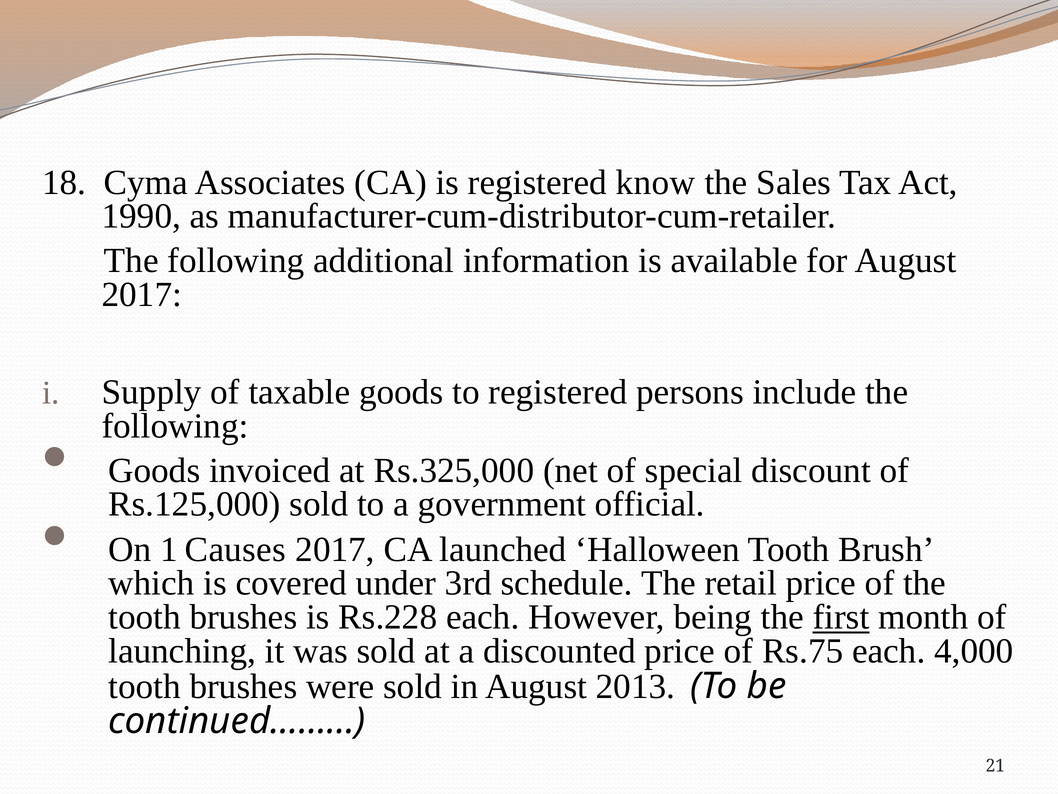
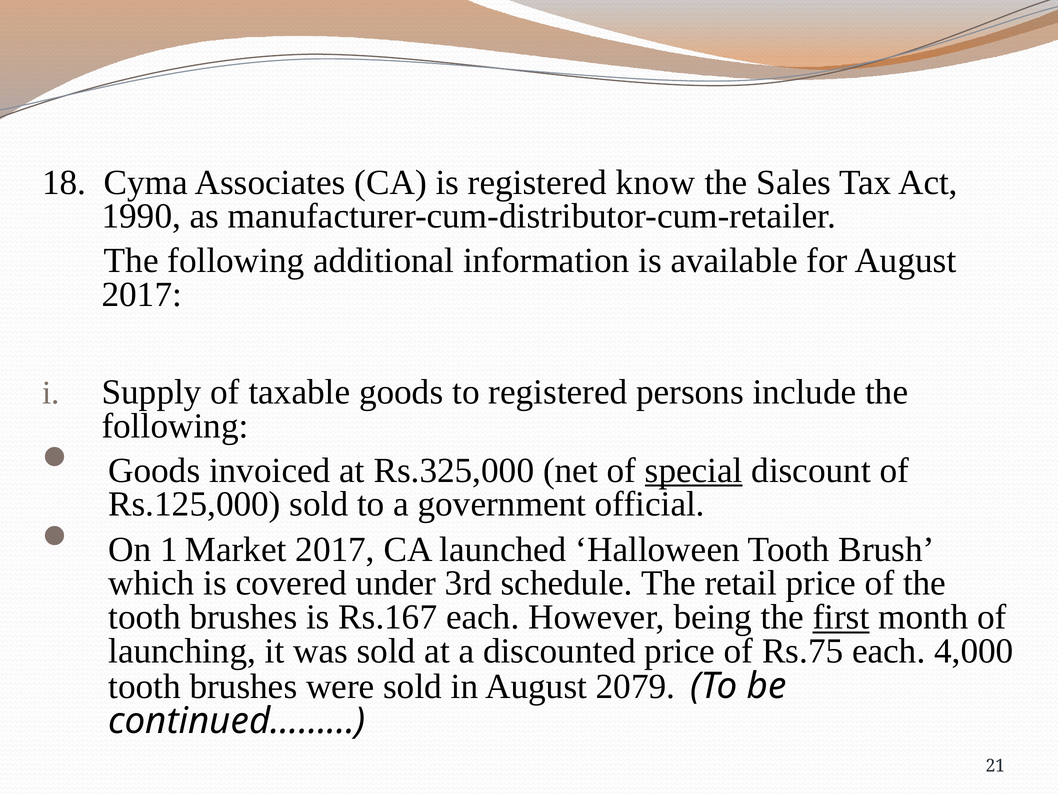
special underline: none -> present (694, 470)
Causes: Causes -> Market (236, 549)
Rs.228: Rs.228 -> Rs.167 (388, 617)
2013: 2013 -> 2079 (635, 686)
